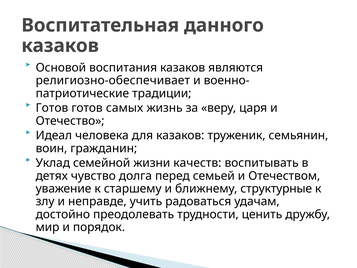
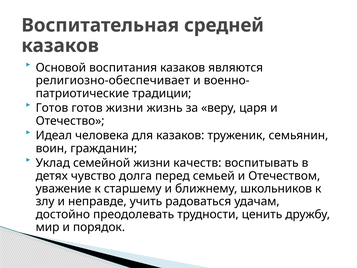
данного: данного -> средней (224, 25)
готов самых: самых -> жизни (125, 108)
структурные: структурные -> школьников (276, 188)
